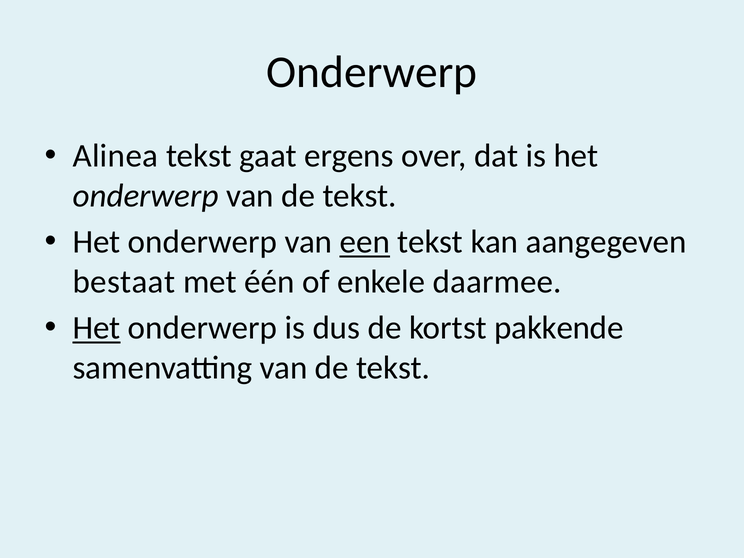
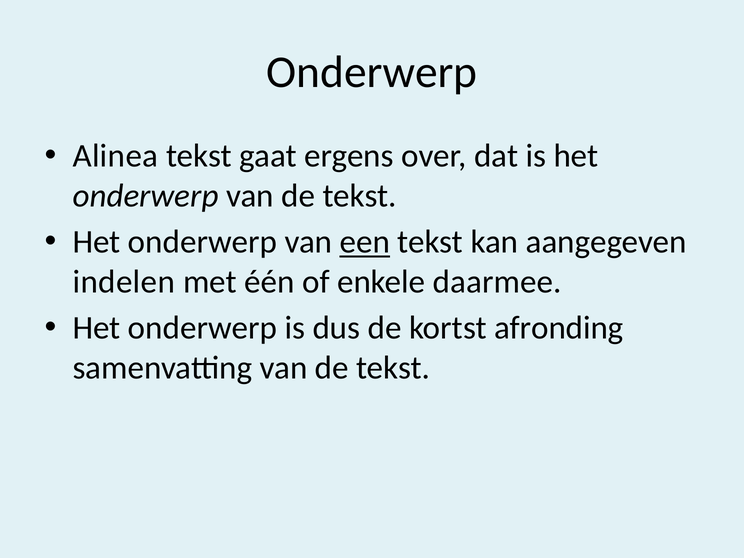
bestaat: bestaat -> indelen (124, 282)
Het underline: present -> none (97, 328)
pakkende: pakkende -> afronding (559, 328)
